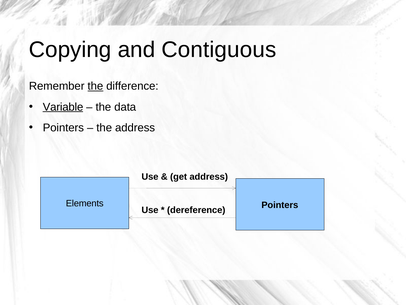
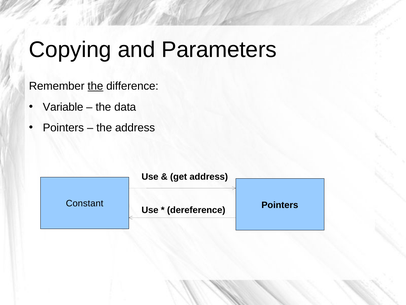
Contiguous: Contiguous -> Parameters (219, 50)
Variable underline: present -> none (63, 107)
Elements: Elements -> Constant (85, 203)
